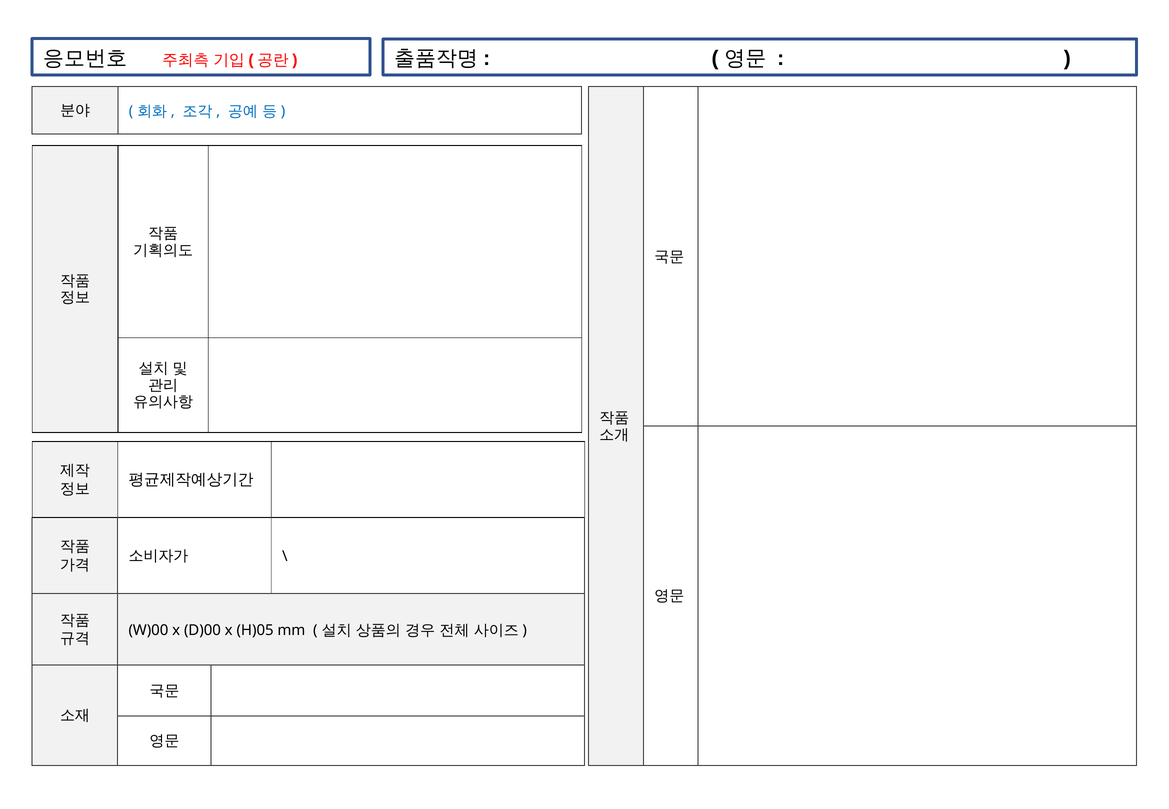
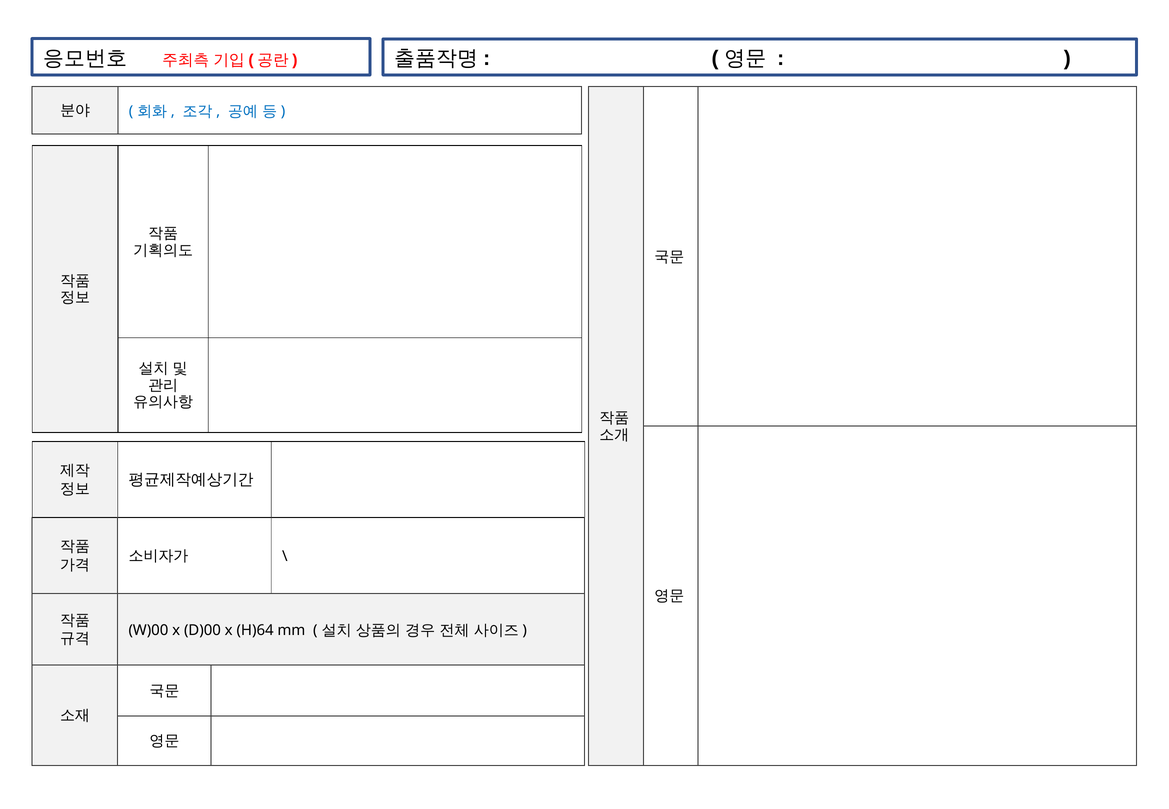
H)05: H)05 -> H)64 (255, 630)
